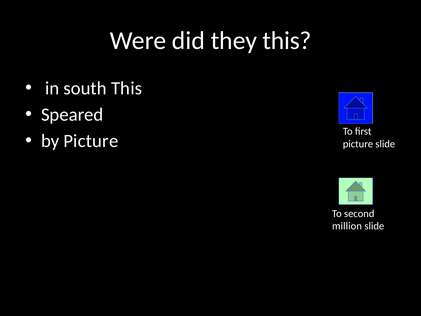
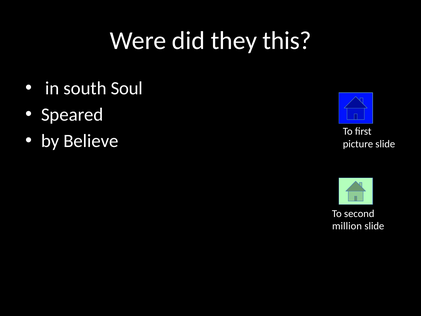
south This: This -> Soul (127, 88)
by Picture: Picture -> Believe (91, 141)
